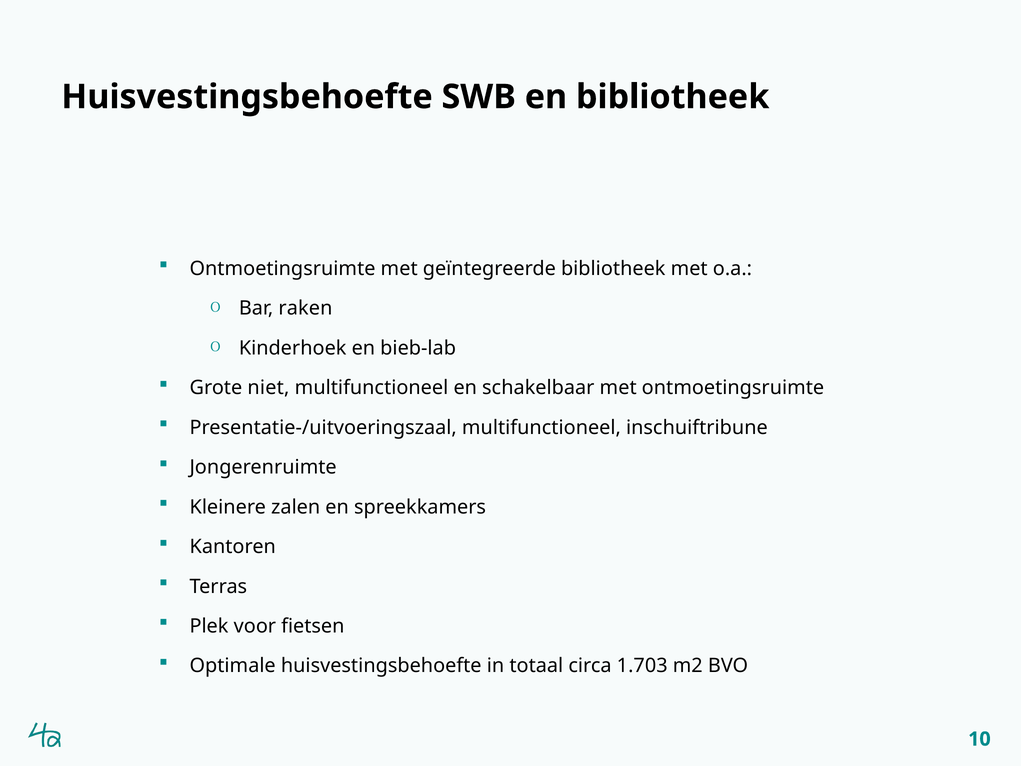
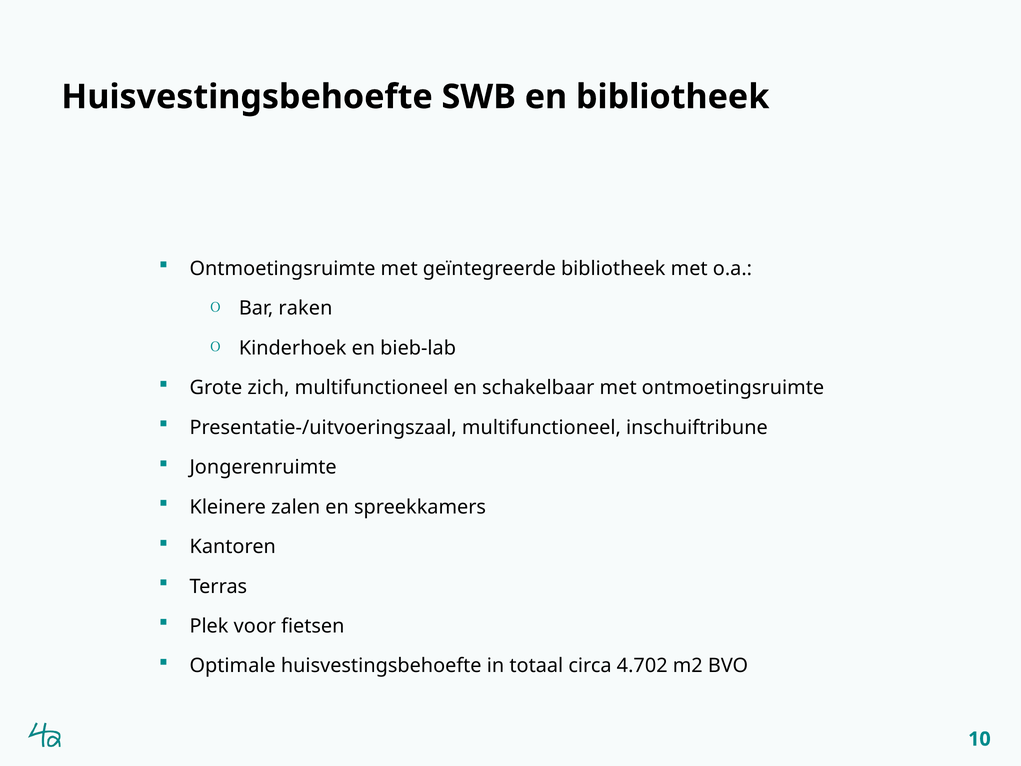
niet: niet -> zich (268, 388)
1.703: 1.703 -> 4.702 (642, 666)
